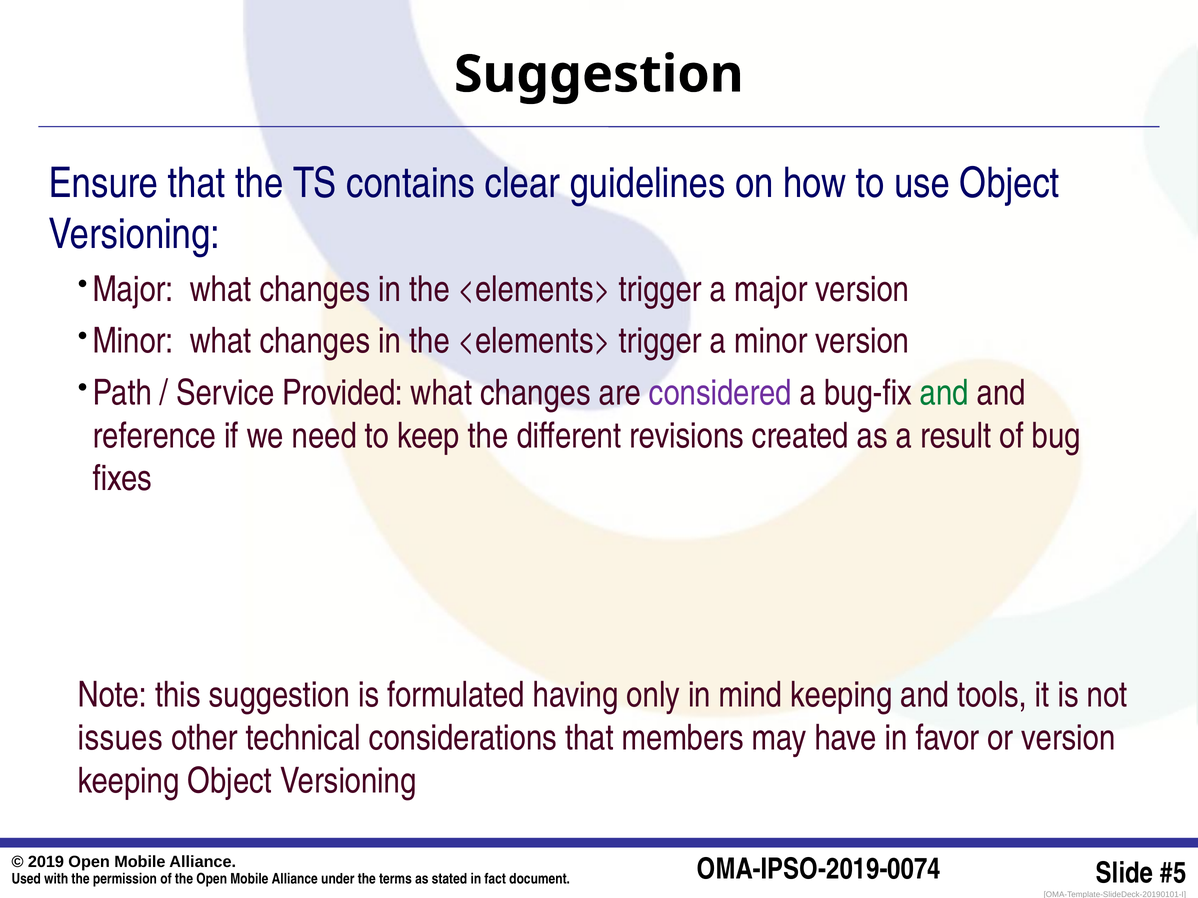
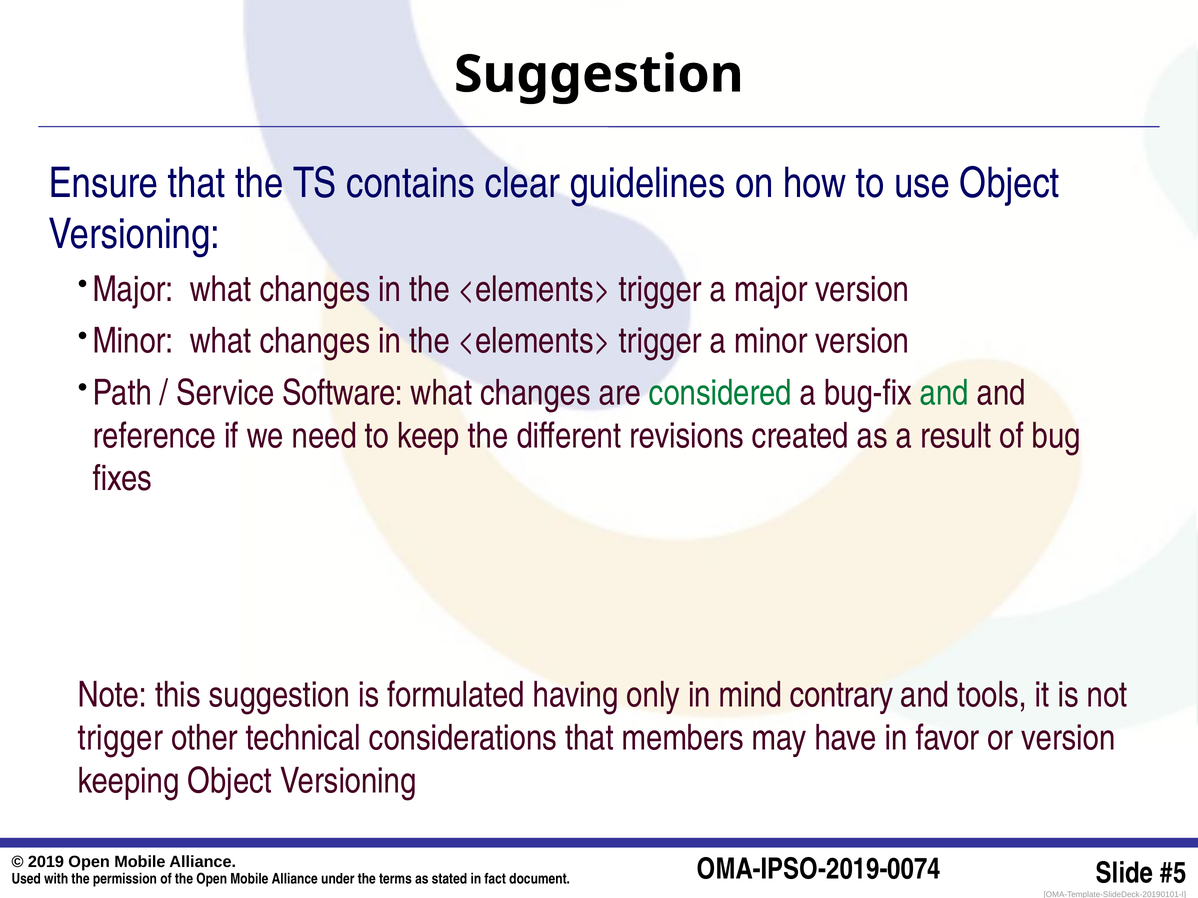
Provided: Provided -> Software (343, 393)
considered colour: purple -> green (720, 393)
mind keeping: keeping -> contrary (842, 696)
issues: issues -> trigger (120, 739)
